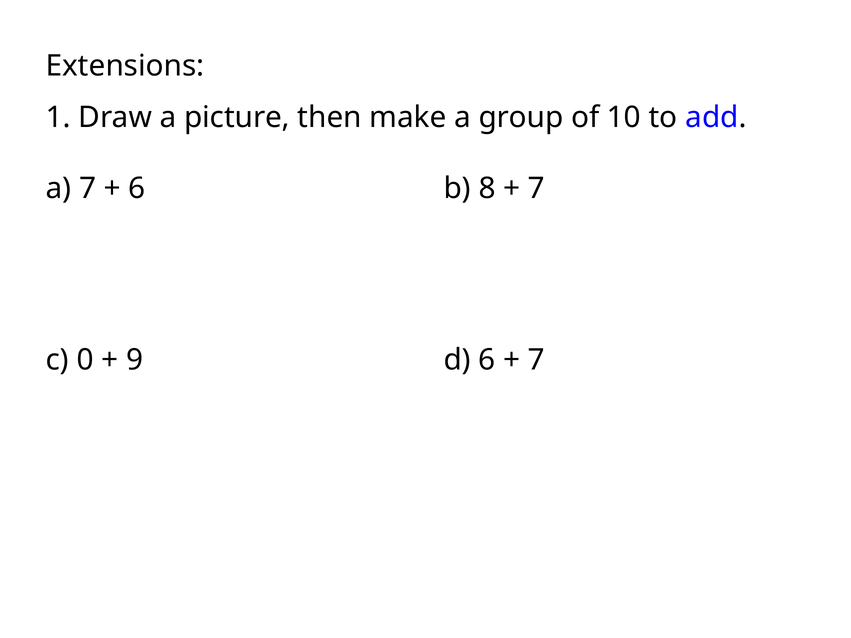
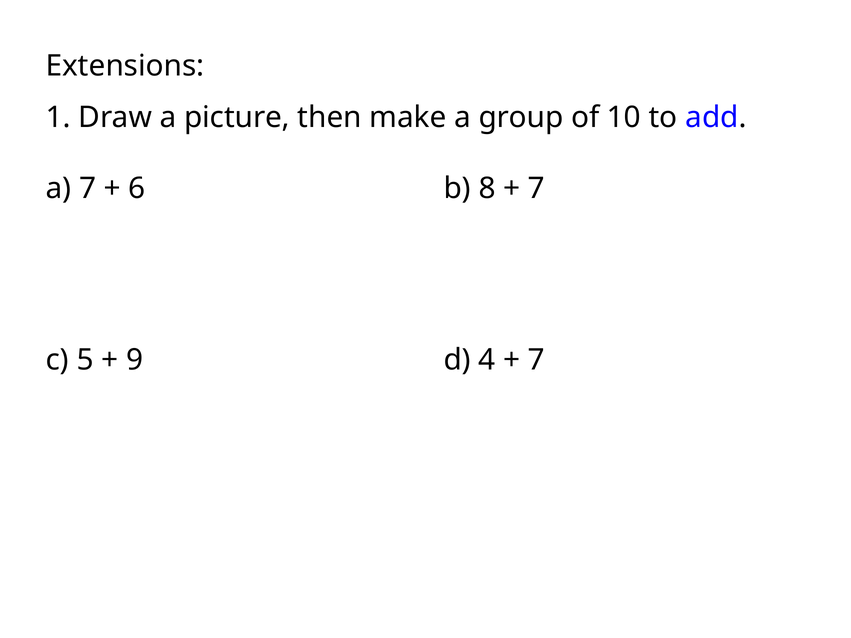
0: 0 -> 5 (85, 360)
d 6: 6 -> 4 (487, 360)
